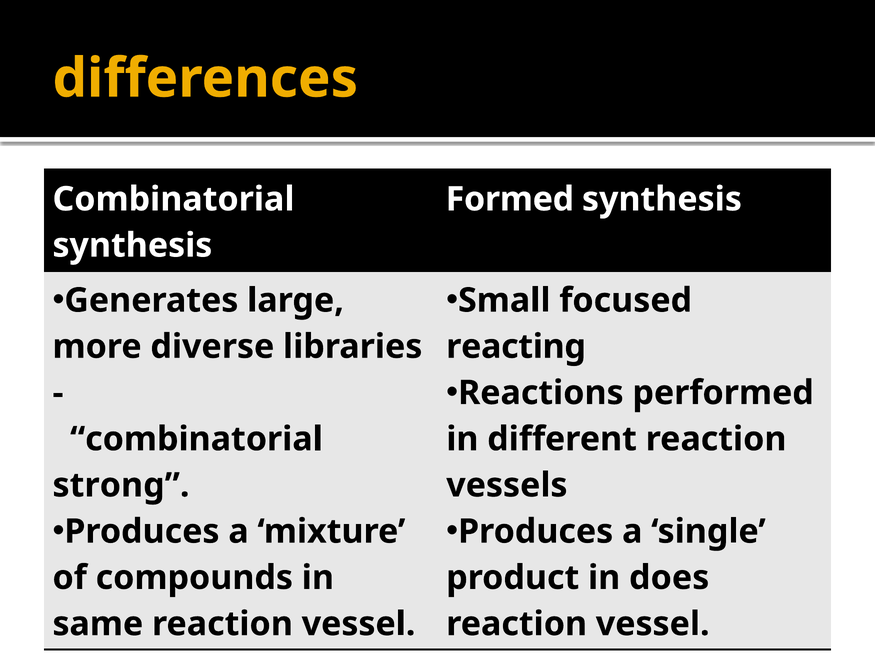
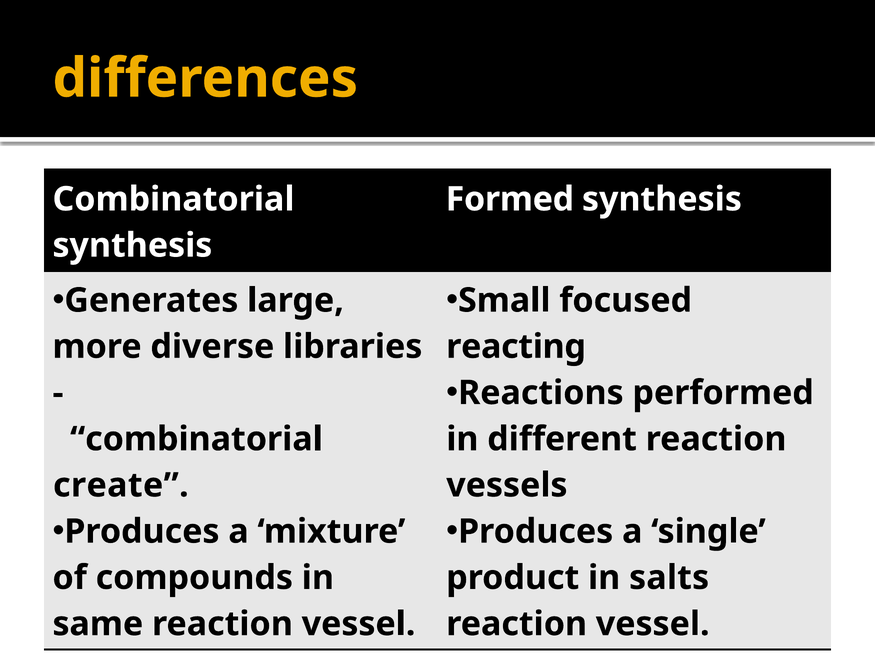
strong: strong -> create (121, 485)
does: does -> salts (669, 578)
